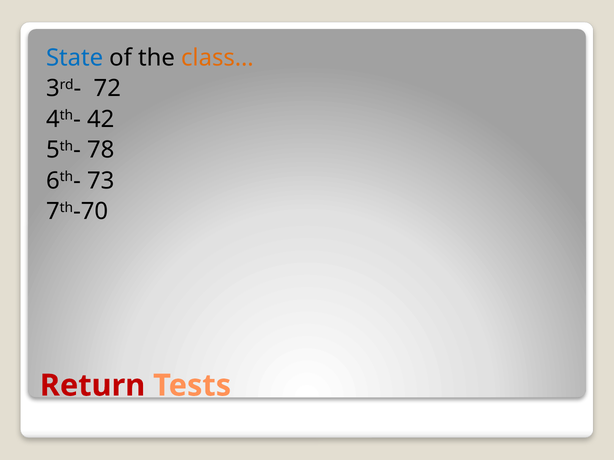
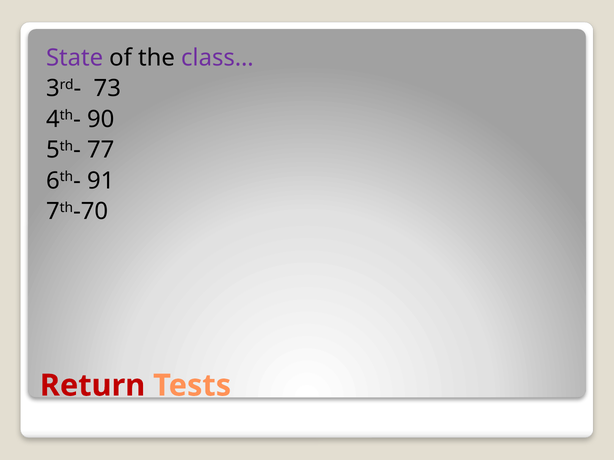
State colour: blue -> purple (75, 58)
class… colour: orange -> purple (217, 58)
72: 72 -> 73 (107, 89)
42: 42 -> 90 (101, 119)
78: 78 -> 77 (101, 150)
73: 73 -> 91 (101, 181)
